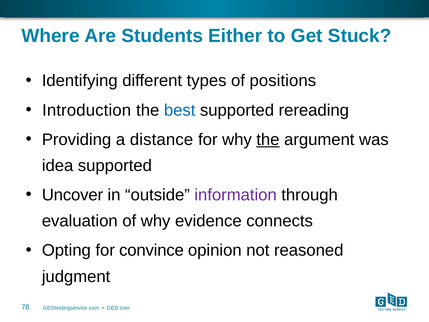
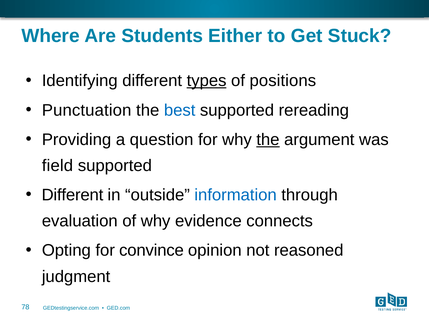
types underline: none -> present (207, 81)
Introduction: Introduction -> Punctuation (87, 110)
distance: distance -> question (162, 139)
idea: idea -> field (57, 165)
Uncover: Uncover -> Different (72, 195)
information colour: purple -> blue (236, 195)
